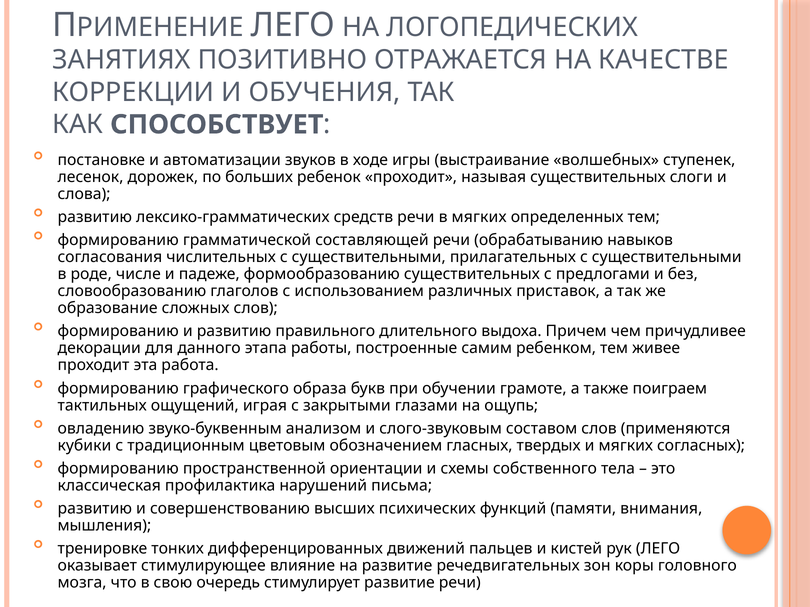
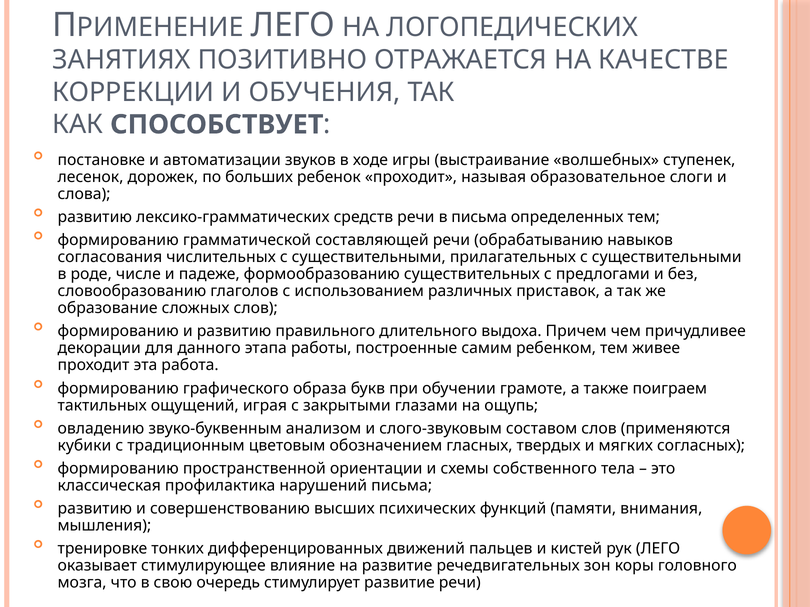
называя существительных: существительных -> образовательное (598, 177)
в мягких: мягких -> письма (479, 217)
